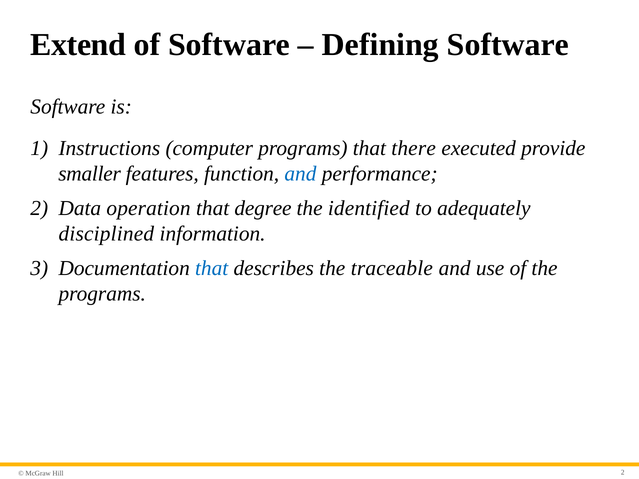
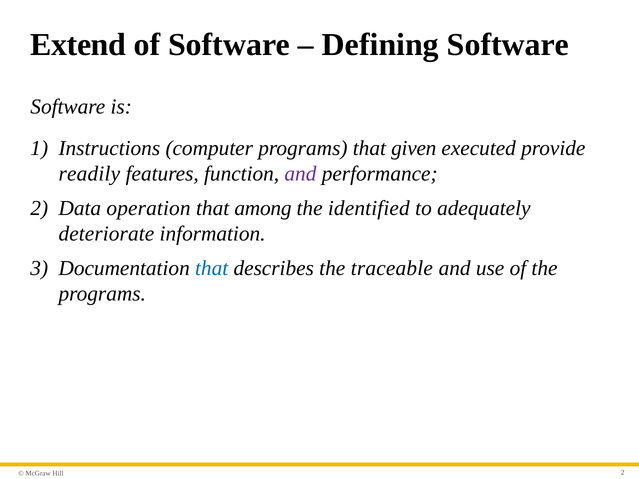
there: there -> given (414, 148)
smaller: smaller -> readily (89, 174)
and colour: blue -> purple (300, 174)
degree: degree -> among (263, 208)
disciplined: disciplined -> deteriorate (106, 234)
